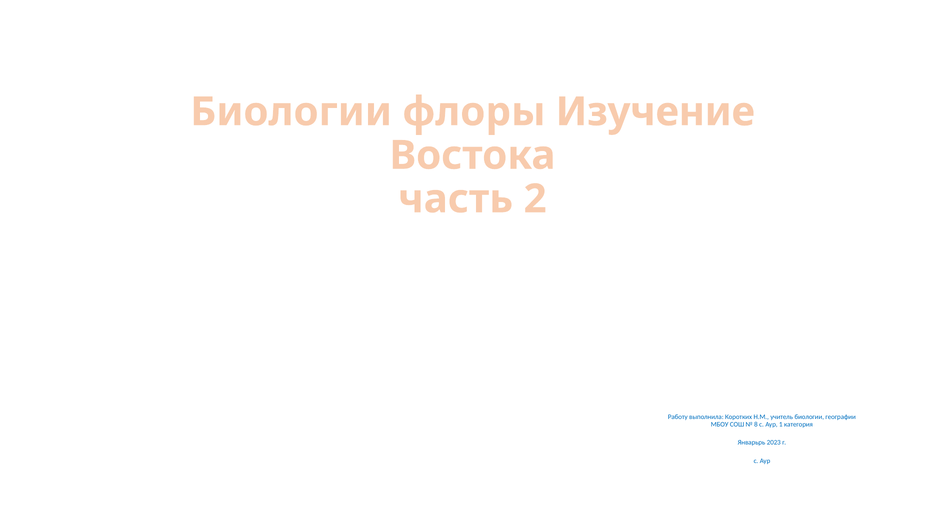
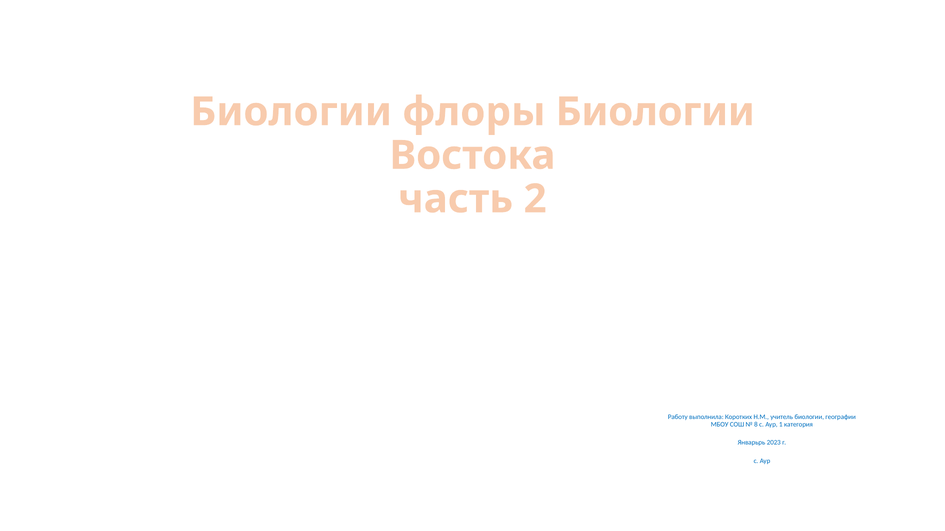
флоры Изучение: Изучение -> Биологии (655, 112)
